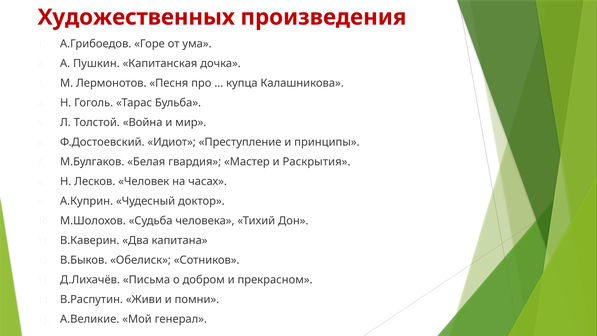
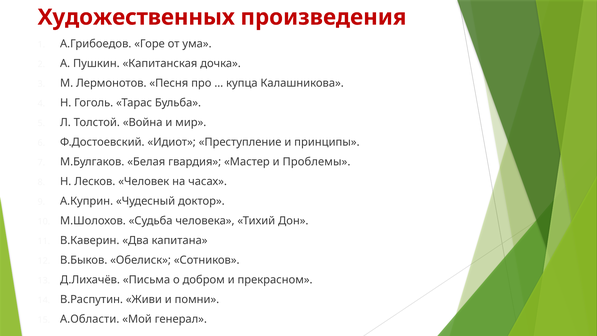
Раскрытия: Раскрытия -> Проблемы (317, 162)
А.Великие: А.Великие -> А.Области (90, 319)
